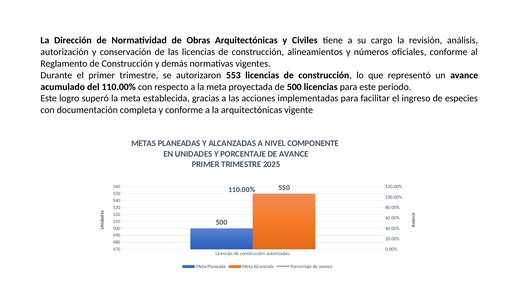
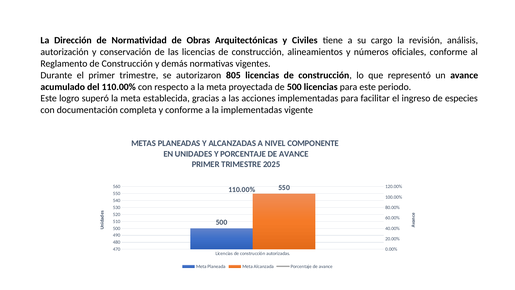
553: 553 -> 805 (233, 75)
la arquitectónicas: arquitectónicas -> implementadas (252, 110)
